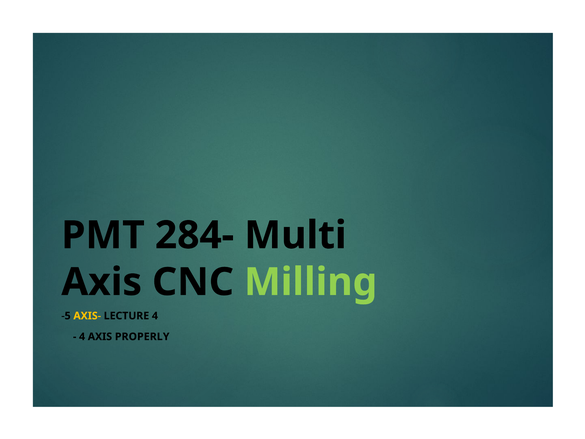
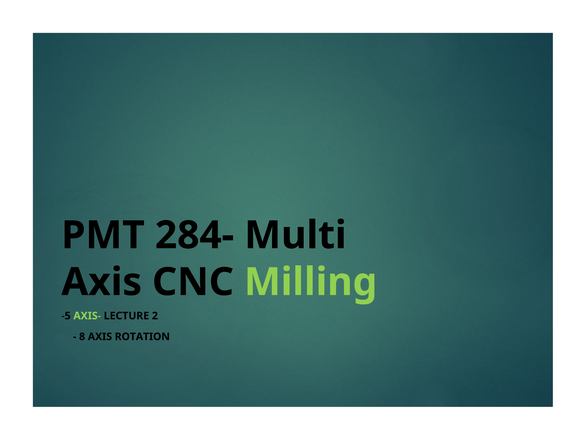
AXIS- colour: yellow -> light green (87, 316)
LECTURE 4: 4 -> 2 (155, 316)
4: 4 -> 8 (82, 336)
PROPERLY: PROPERLY -> ROTATION (142, 336)
